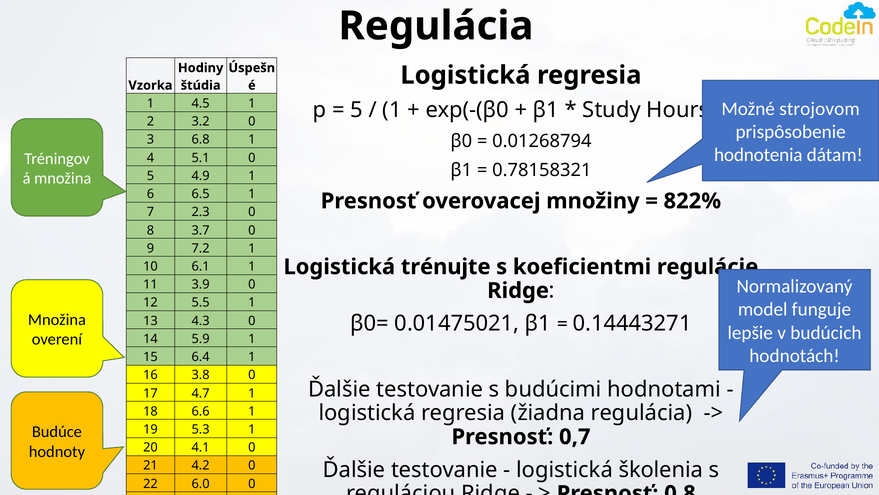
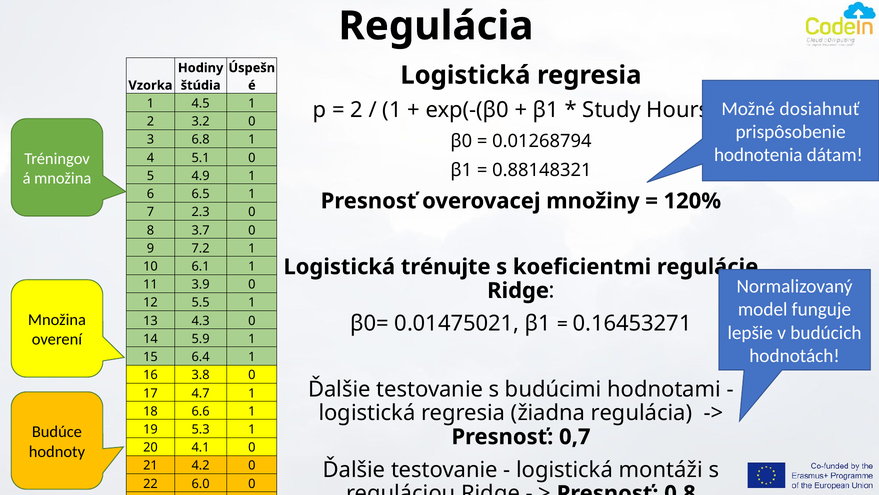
strojovom: strojovom -> dosiahnuť (819, 109)
5: 5 -> 2 (357, 110)
0.78158321: 0.78158321 -> 0.88148321 (542, 170)
822%: 822% -> 120% (692, 201)
0.14443271: 0.14443271 -> 0.16453271 (632, 323)
školenia: školenia -> montáži (661, 469)
